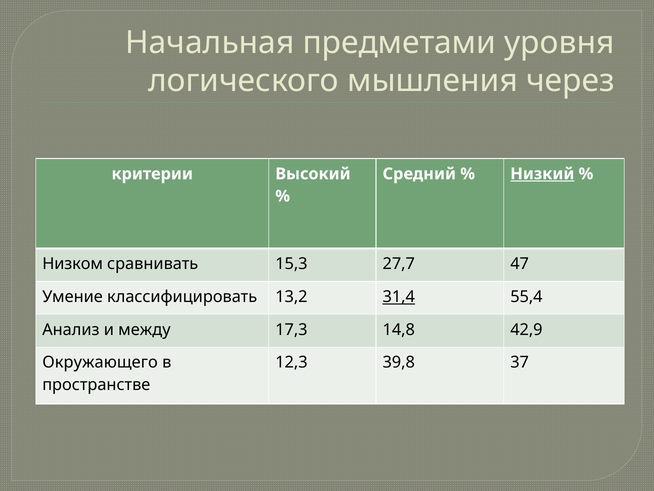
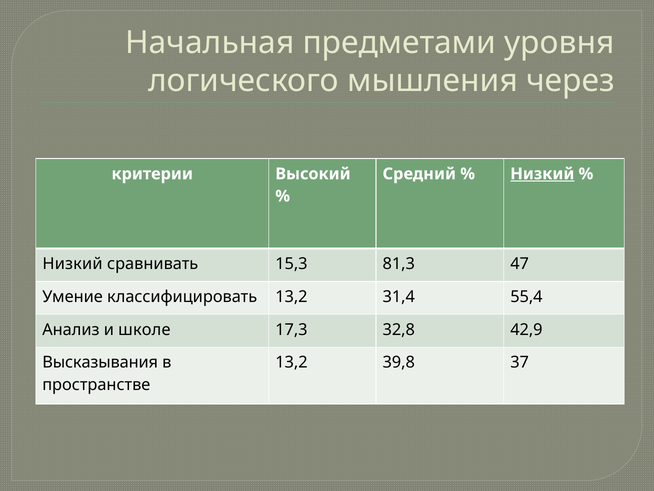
Низком: Низком -> Низкий (72, 264)
27,7: 27,7 -> 81,3 (399, 264)
31,4 underline: present -> none (399, 296)
между: между -> школе (144, 329)
14,8: 14,8 -> 32,8 (399, 329)
Окружающего: Окружающего -> Высказывания (100, 362)
12,3: 12,3 -> 13,2 (291, 362)
